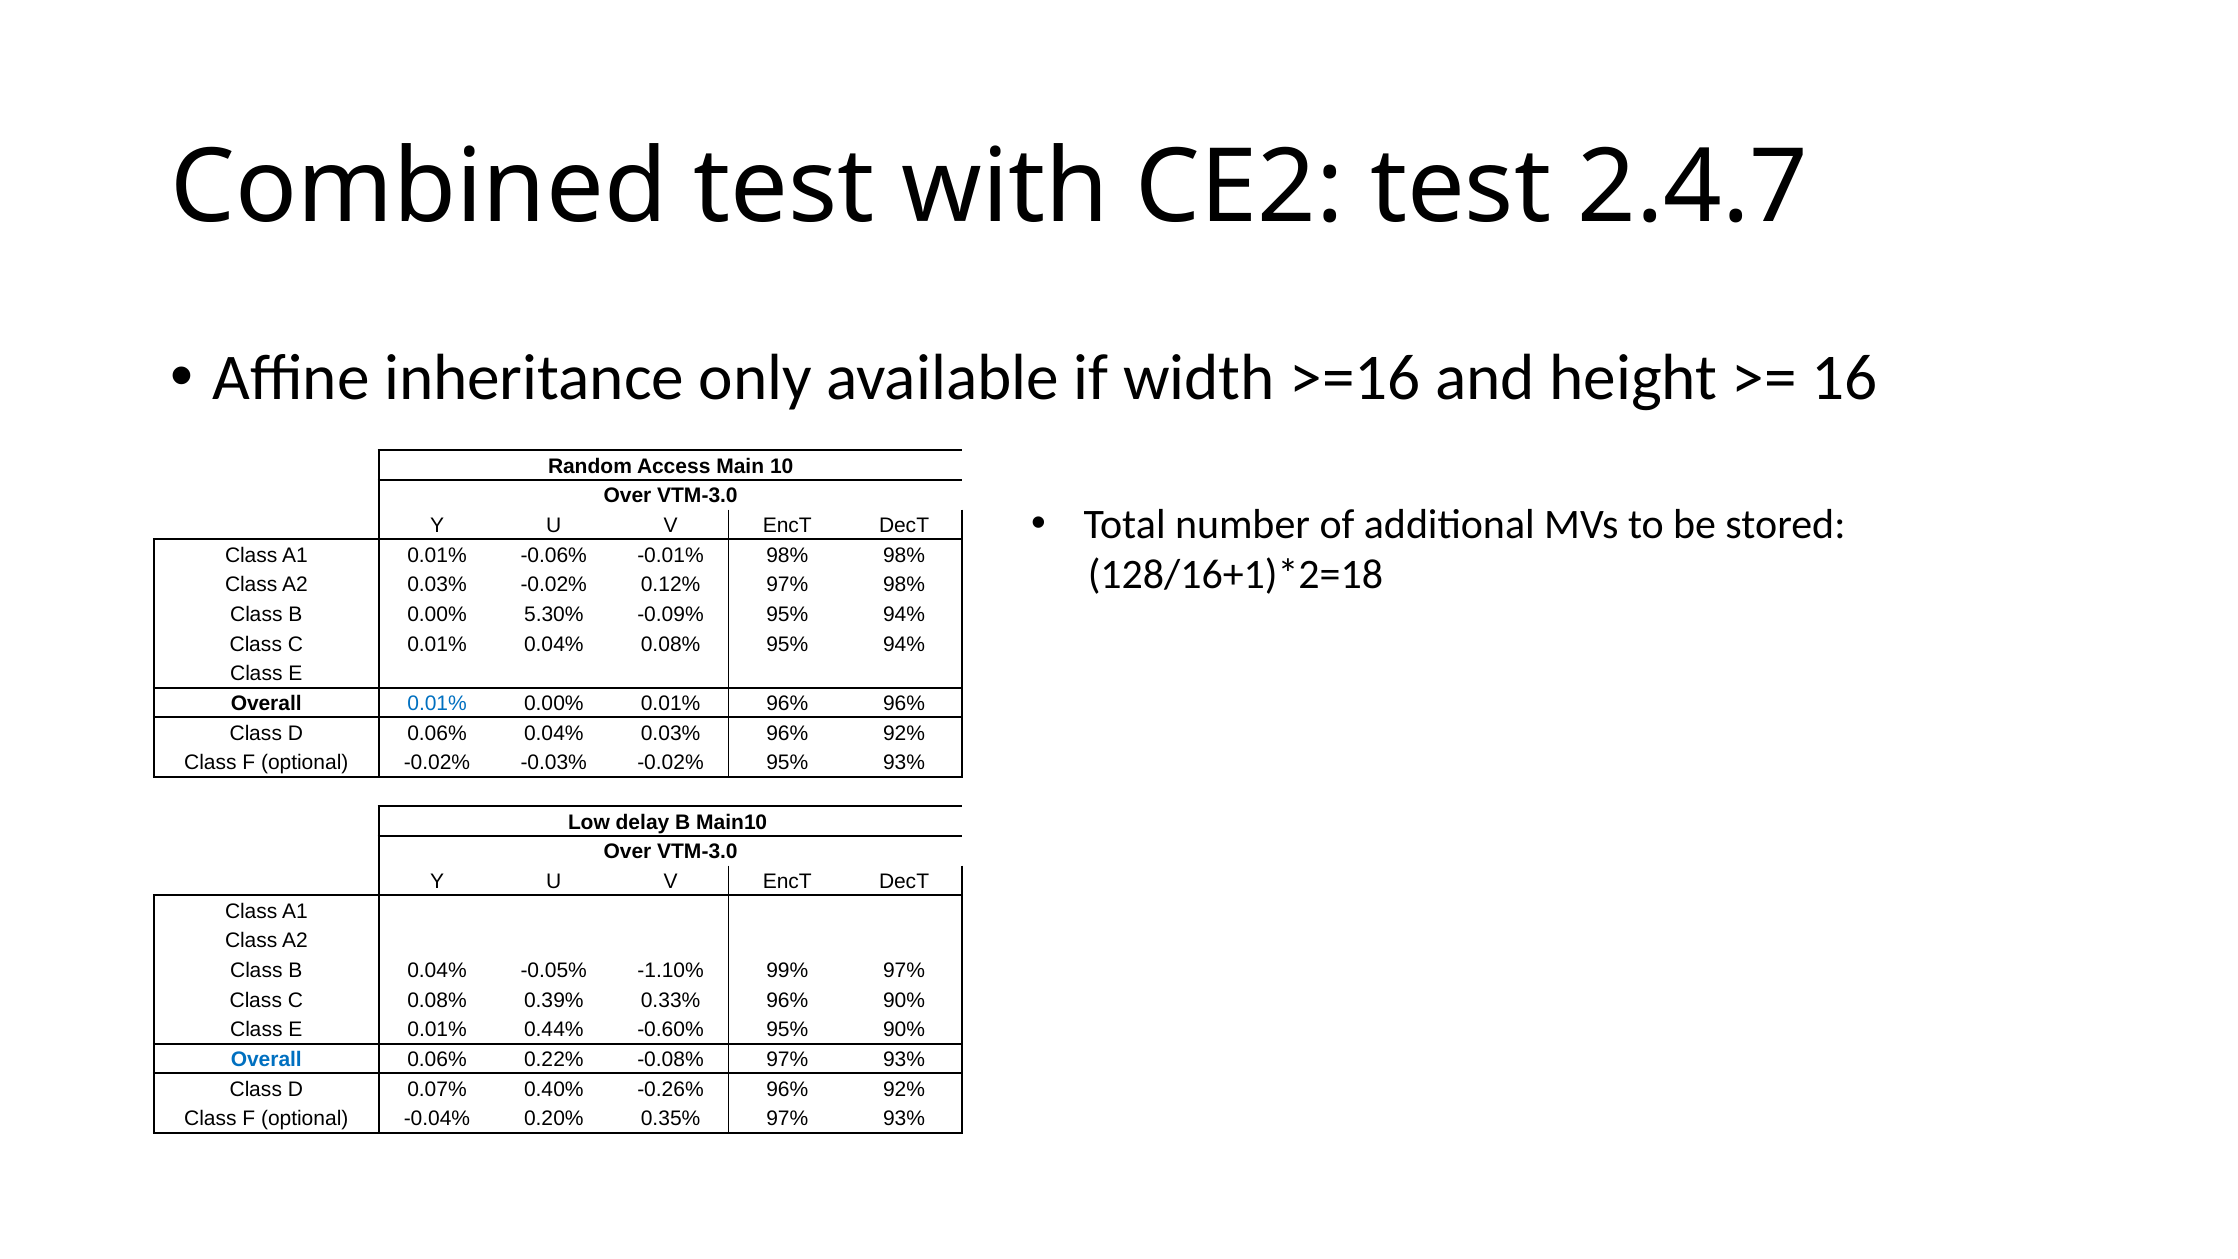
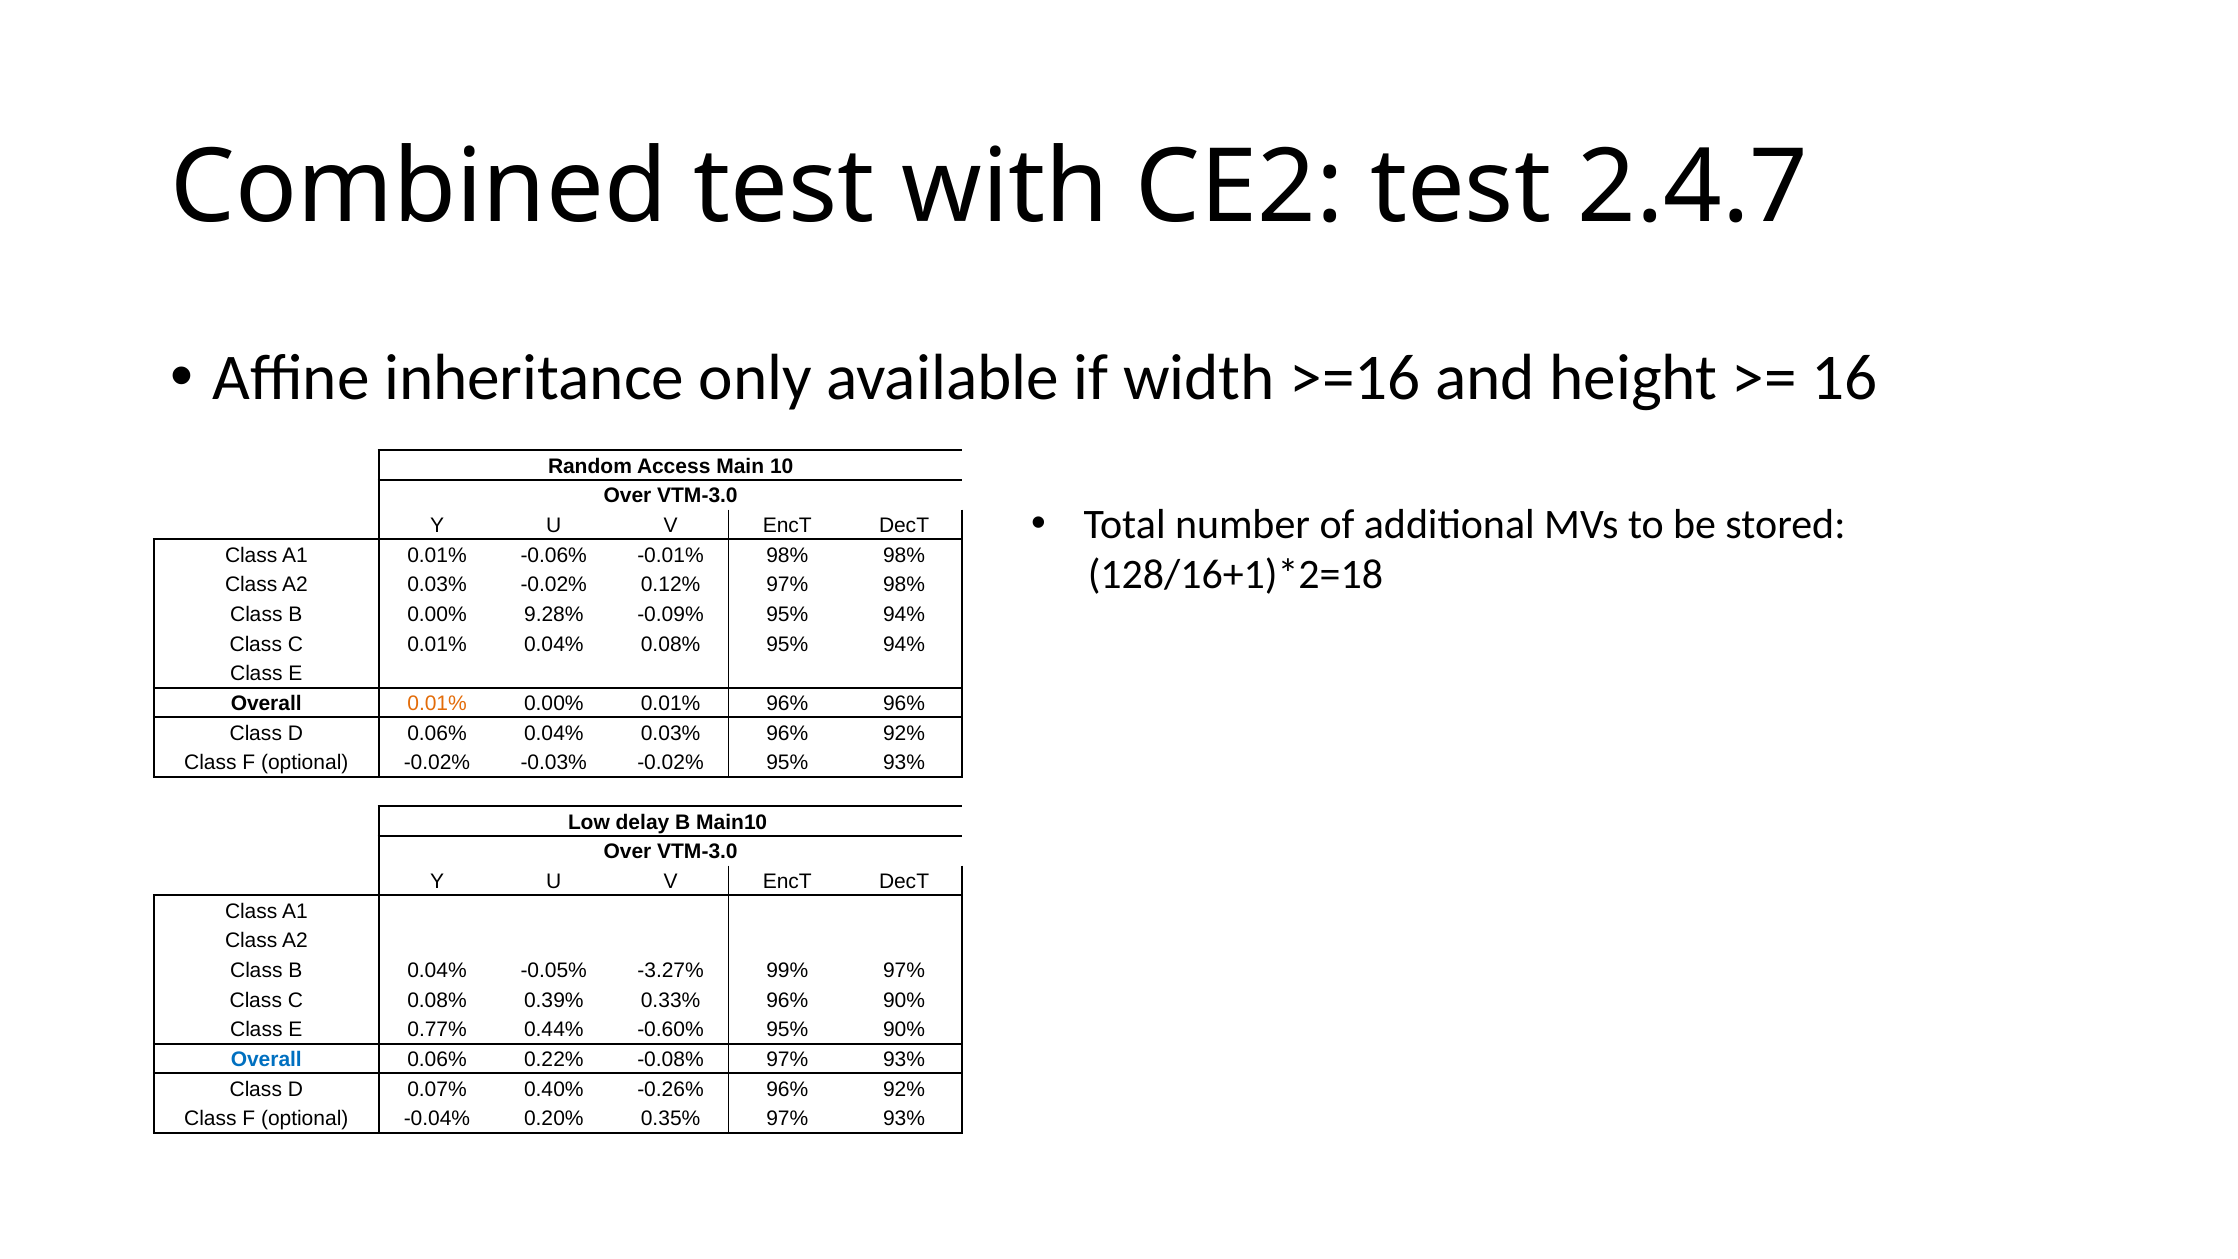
5.30%: 5.30% -> 9.28% (554, 614)
0.01% colour: blue -> orange (437, 703)
-1.10%: -1.10% -> -3.27% (671, 970)
E 0.01%: 0.01% -> 0.77% (437, 1030)
